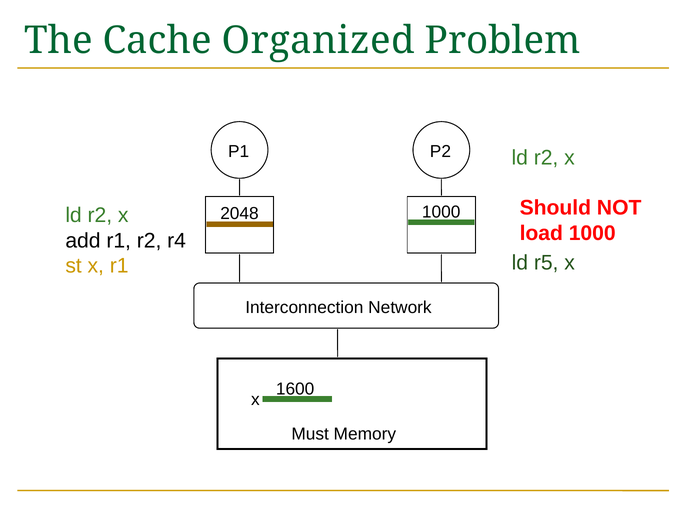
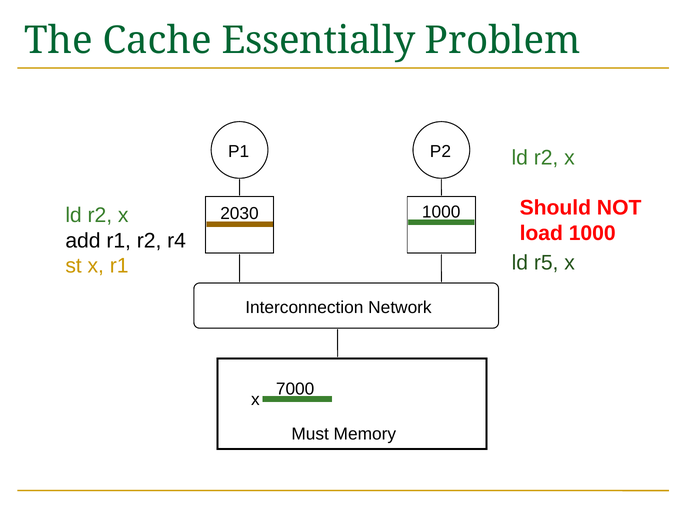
Organized: Organized -> Essentially (318, 41)
2048: 2048 -> 2030 (239, 213)
1600: 1600 -> 7000 (295, 389)
